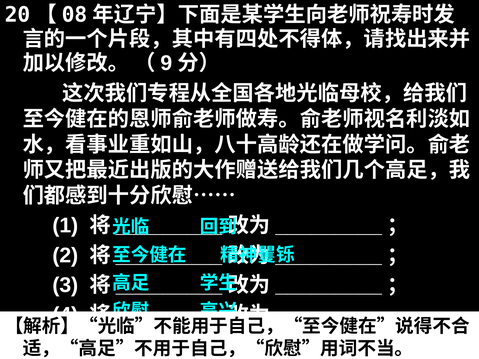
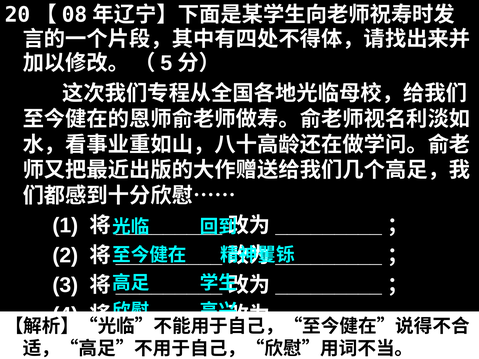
9: 9 -> 5 (166, 63)
